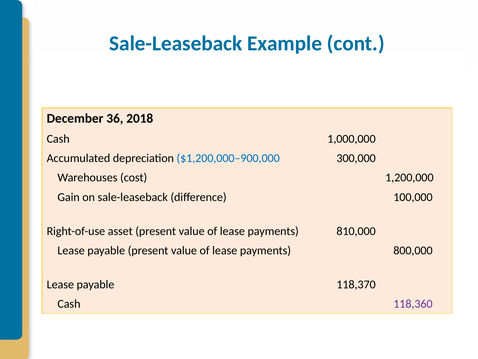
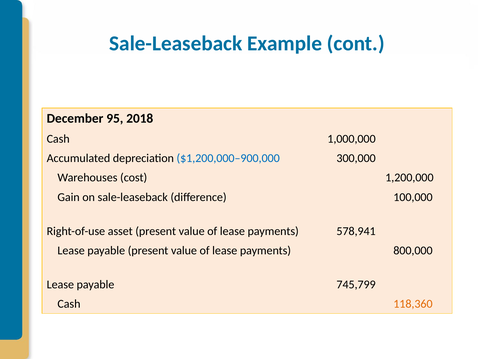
36: 36 -> 95 (115, 118)
810,000: 810,000 -> 578,941 (356, 231)
118,370: 118,370 -> 745,799 (356, 284)
118,360 colour: purple -> orange (413, 304)
